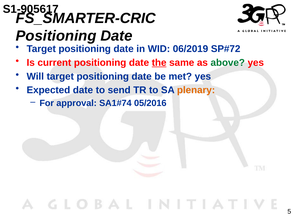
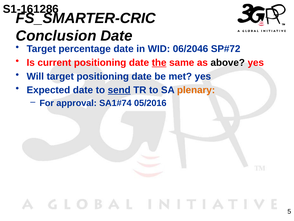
S1-905617: S1-905617 -> S1-161286 (31, 9)
Positioning: Positioning -> Conclusion (56, 36)
positioning: positioning -> percentage (85, 49)
06/2019: 06/2019 -> 06/2046 (191, 49)
above colour: green -> black (228, 62)
send underline: none -> present (119, 90)
